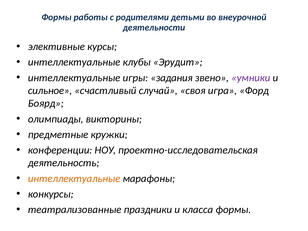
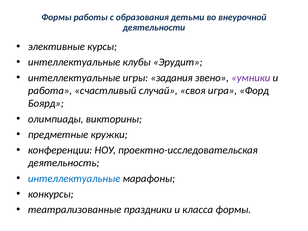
родителями: родителями -> образования (142, 17)
сильное: сильное -> работа (50, 91)
интеллектуальные colour: orange -> blue (74, 179)
